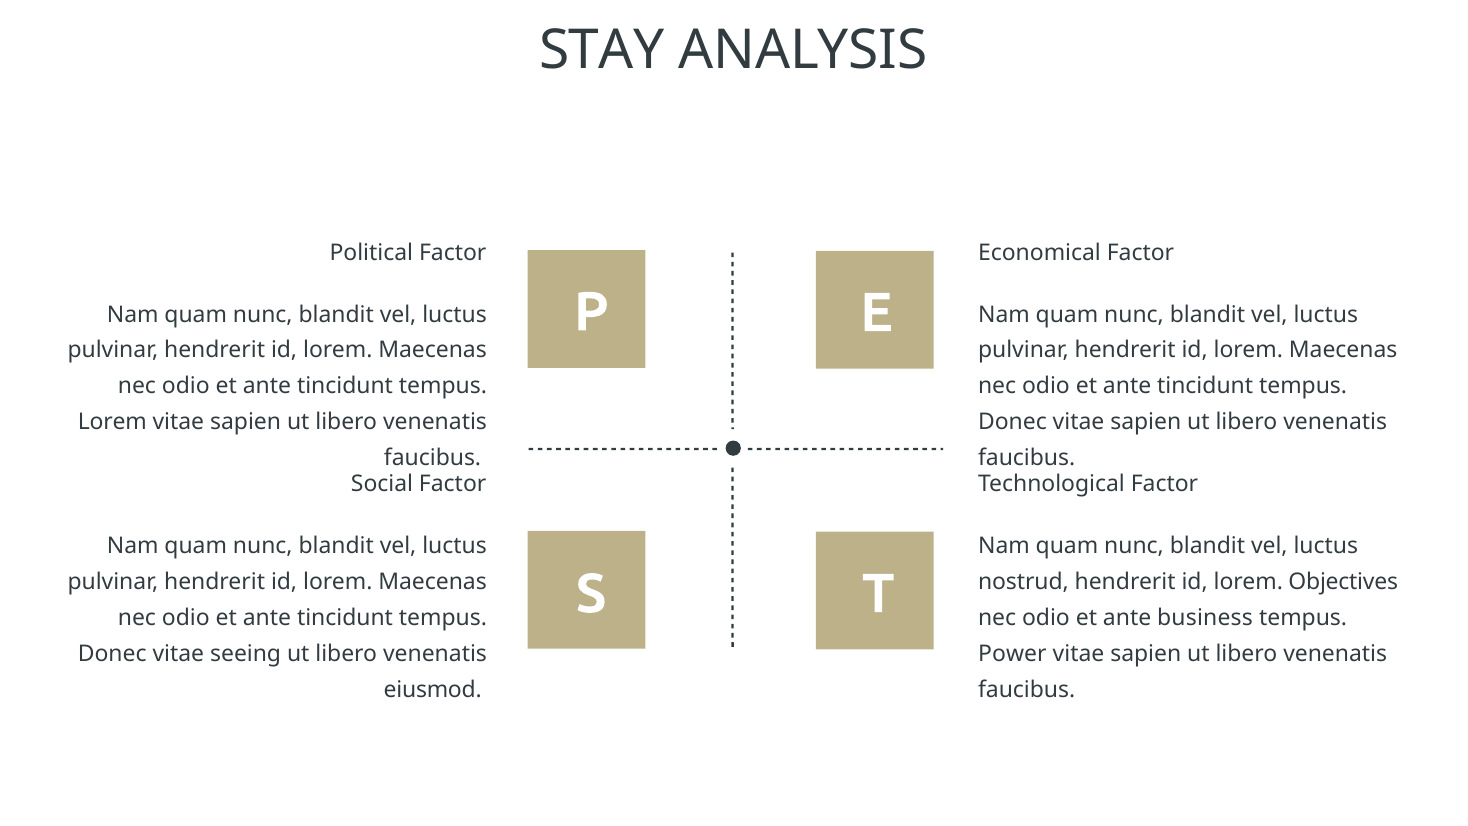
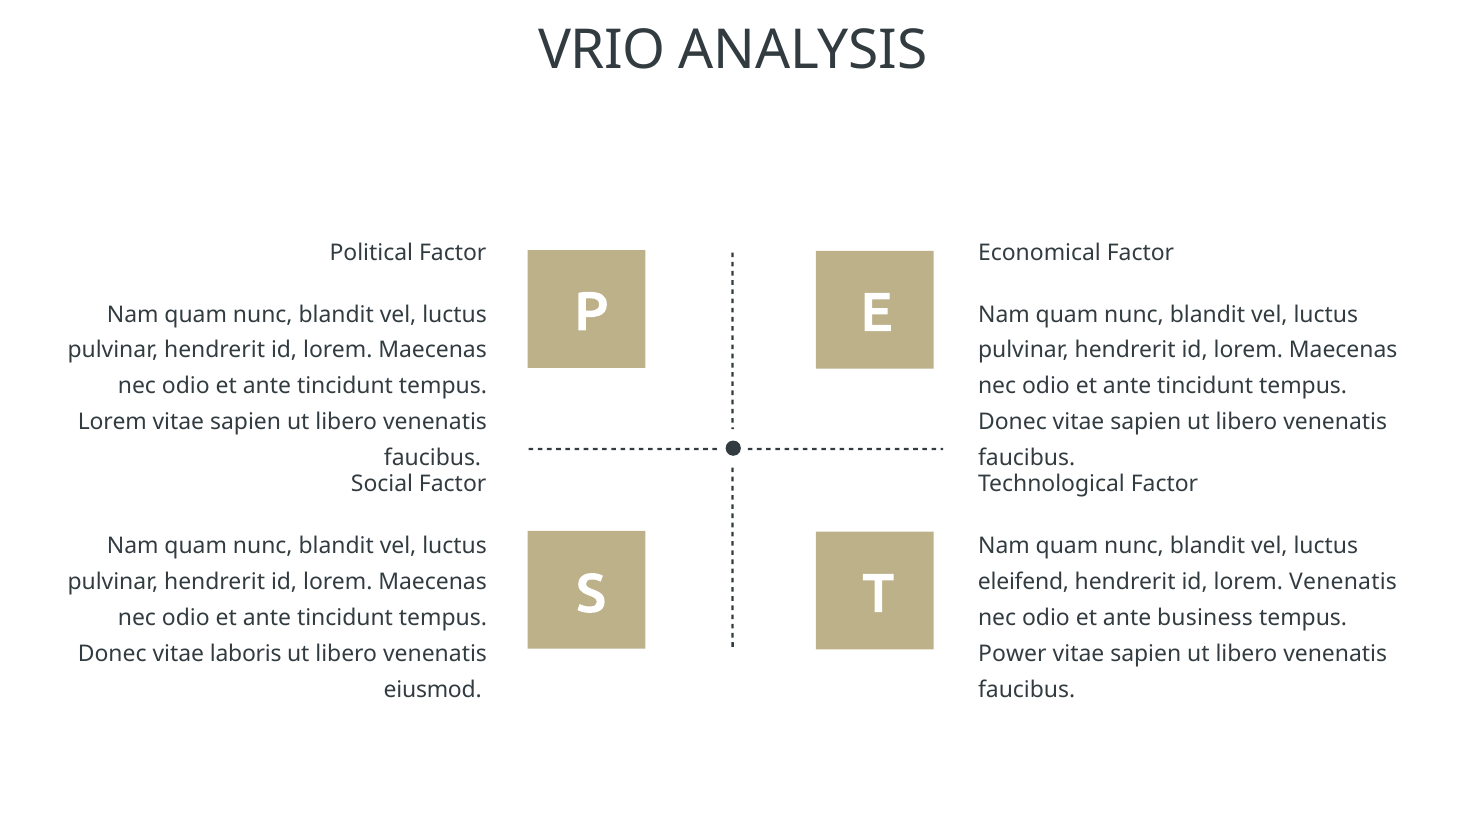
STAY: STAY -> VRIO (602, 50)
nostrud: nostrud -> eleifend (1024, 582)
lorem Objectives: Objectives -> Venenatis (1343, 582)
seeing: seeing -> laboris (246, 654)
